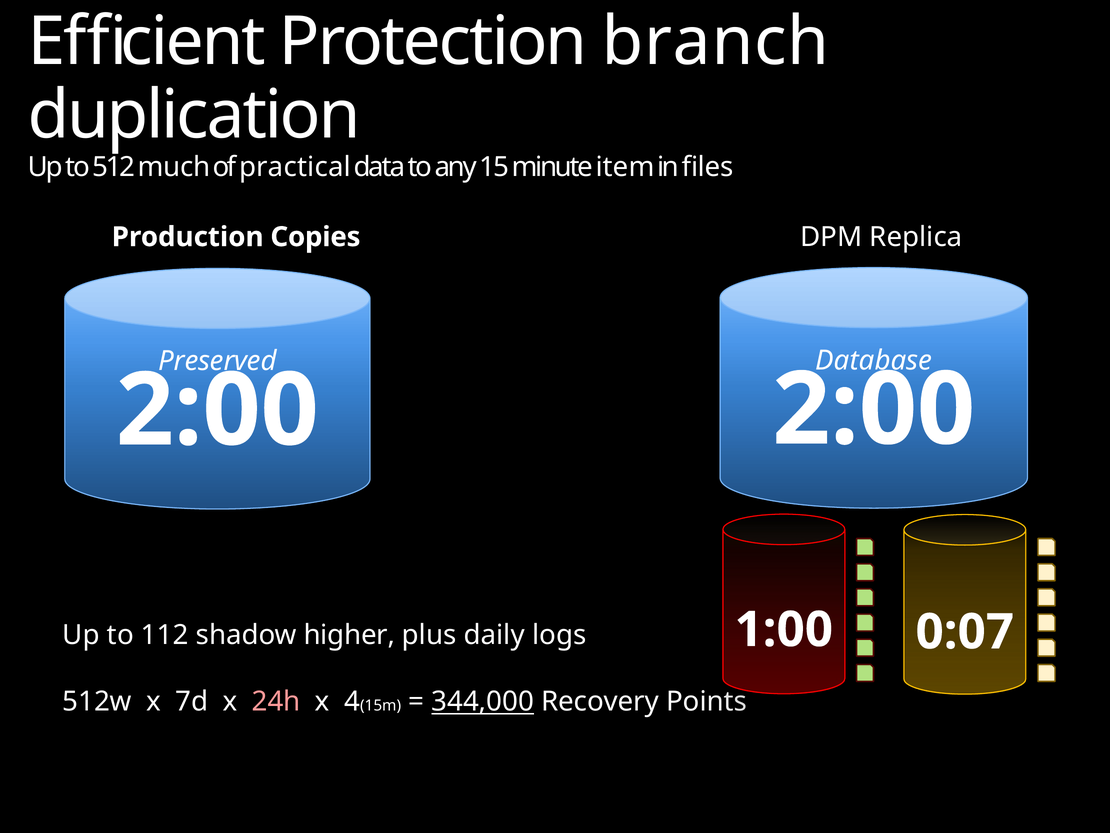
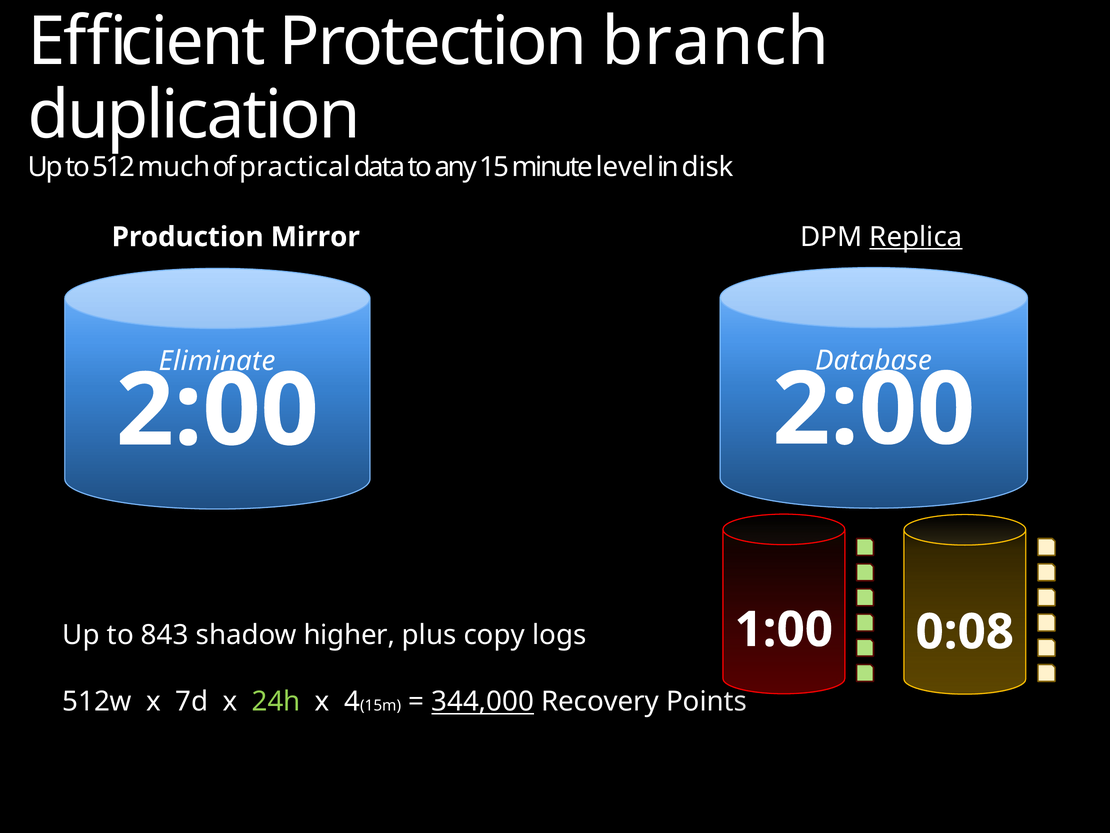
item: item -> level (625, 167)
files: files -> disk (708, 167)
Replica underline: none -> present (916, 237)
Copies: Copies -> Mirror (315, 237)
Preserved: Preserved -> Eliminate (217, 361)
0:07: 0:07 -> 0:08 (965, 632)
112: 112 -> 843 (165, 635)
daily: daily -> copy (494, 635)
24h colour: pink -> light green (276, 701)
